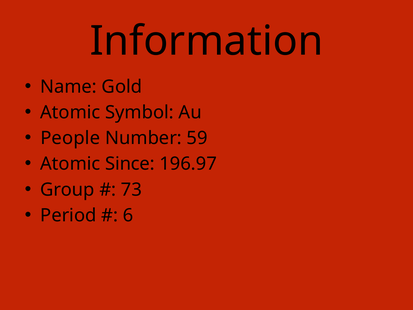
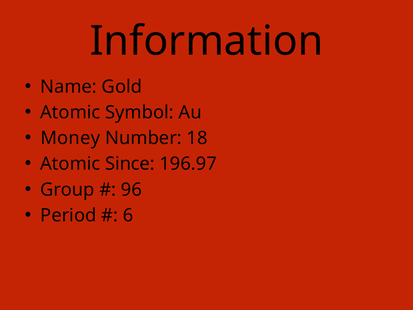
People: People -> Money (70, 138)
59: 59 -> 18 (197, 138)
73: 73 -> 96 (131, 189)
